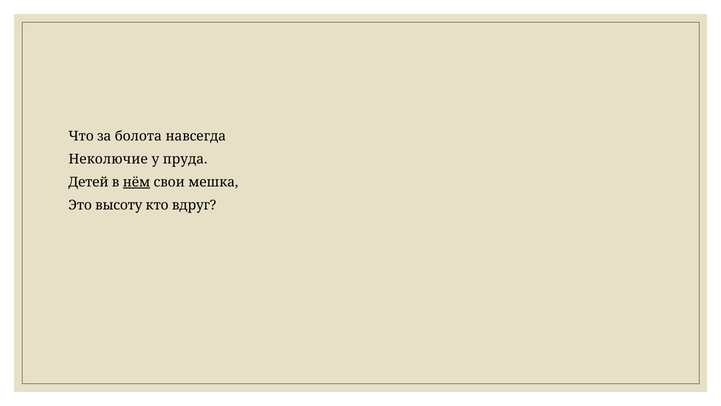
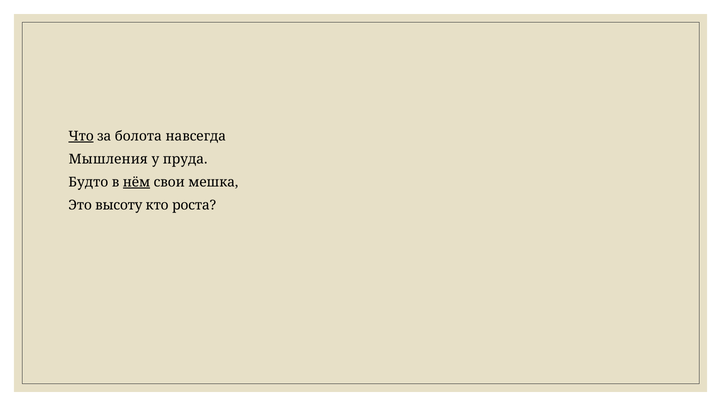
Что underline: none -> present (81, 136)
Неколючие: Неколючие -> Мышления (108, 159)
Детей: Детей -> Будто (88, 182)
вдруг: вдруг -> роста (194, 205)
